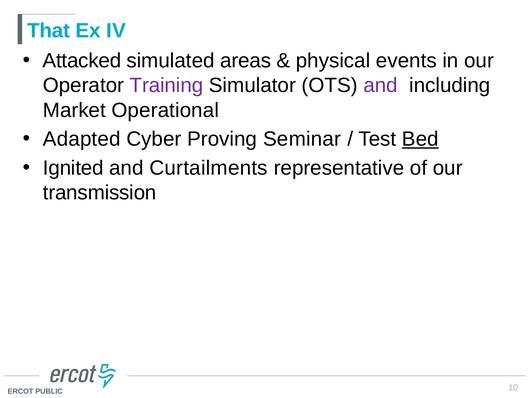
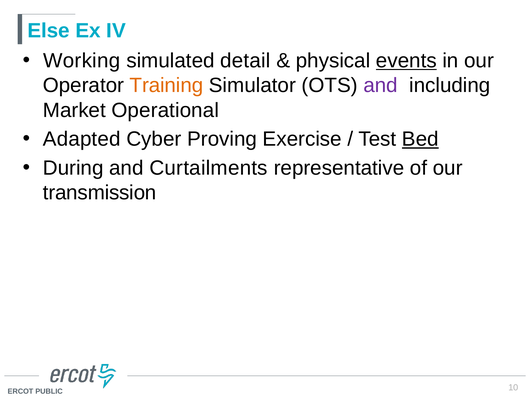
That: That -> Else (49, 31)
Attacked: Attacked -> Working (82, 61)
areas: areas -> detail (245, 61)
events underline: none -> present (406, 61)
Training colour: purple -> orange (166, 86)
Seminar: Seminar -> Exercise (302, 139)
Ignited: Ignited -> During (73, 168)
